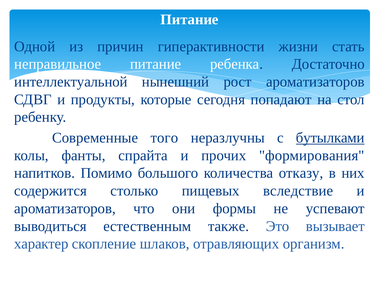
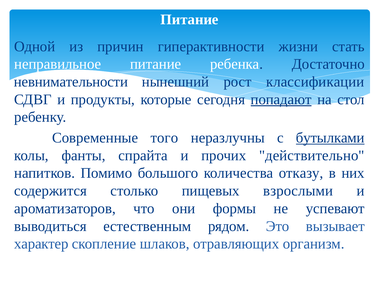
интеллектуальной: интеллектуальной -> невнимательности (71, 82)
рост ароматизаторов: ароматизаторов -> классификации (315, 82)
попадают underline: none -> present (281, 100)
формирования: формирования -> действительно (312, 156)
вследствие: вследствие -> взрослыми (298, 191)
также: также -> рядом (229, 226)
